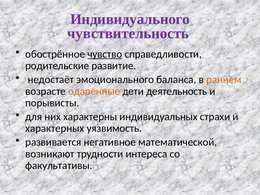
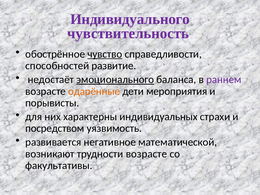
родительские: родительские -> способностей (57, 66)
эмоционального underline: none -> present (115, 80)
раннем colour: orange -> purple (224, 80)
деятельность: деятельность -> мероприятия (177, 91)
характерных: характерных -> посредством (55, 128)
трудности интереса: интереса -> возрасте (146, 154)
